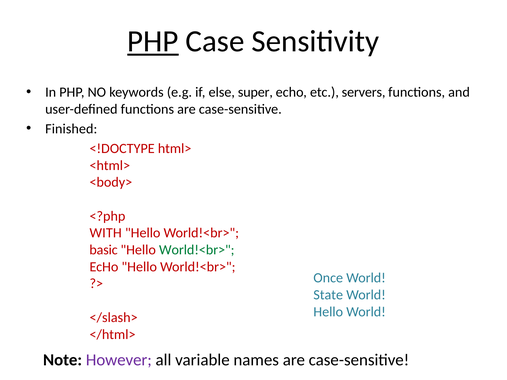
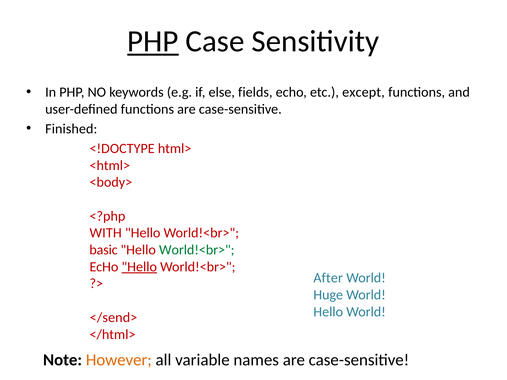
super: super -> fields (255, 92)
servers: servers -> except (363, 92)
Hello underline: none -> present (139, 267)
Once: Once -> After (328, 278)
State: State -> Huge (328, 295)
</slash>: </slash> -> </send> (114, 318)
However colour: purple -> orange (119, 360)
